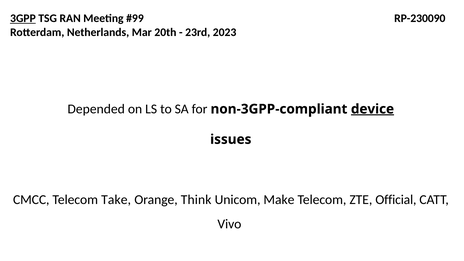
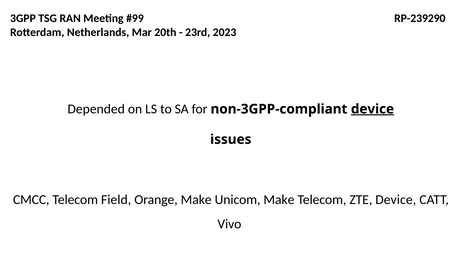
3GPP underline: present -> none (23, 18)
RP-230090: RP-230090 -> RP-239290 (420, 18)
Take: Take -> Field (116, 200)
Orange Think: Think -> Make (196, 200)
ZTE Official: Official -> Device (396, 200)
